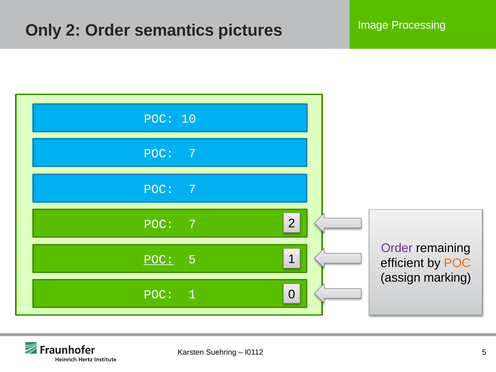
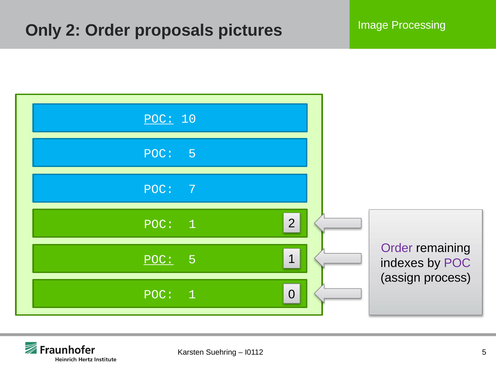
semantics: semantics -> proposals (174, 30)
POC underline: none -> present (159, 119)
7: 7 -> 5 (192, 153)
7: 7 -> 1 (192, 224)
efficient: efficient -> indexes (402, 263)
POC colour: orange -> purple (457, 263)
marking: marking -> process (447, 278)
